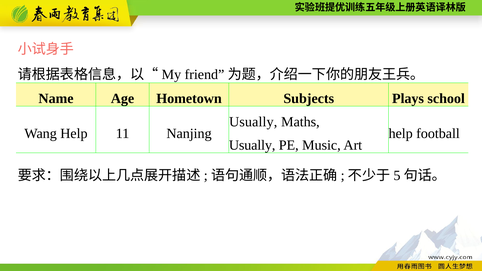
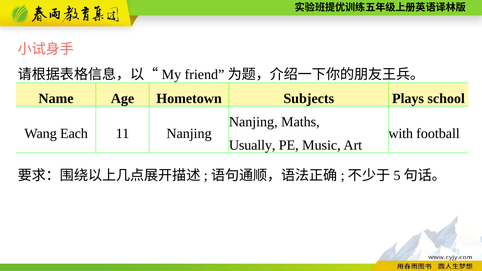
Usually: Usually -> Nanjing (253, 122)
Wang Help: Help -> Each (74, 134)
help: help -> with (401, 134)
